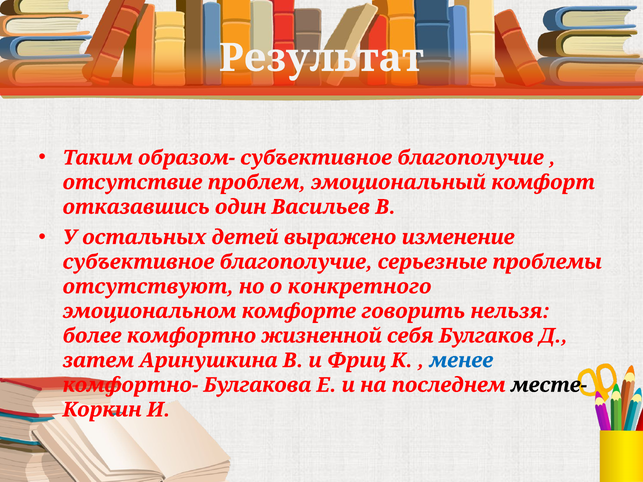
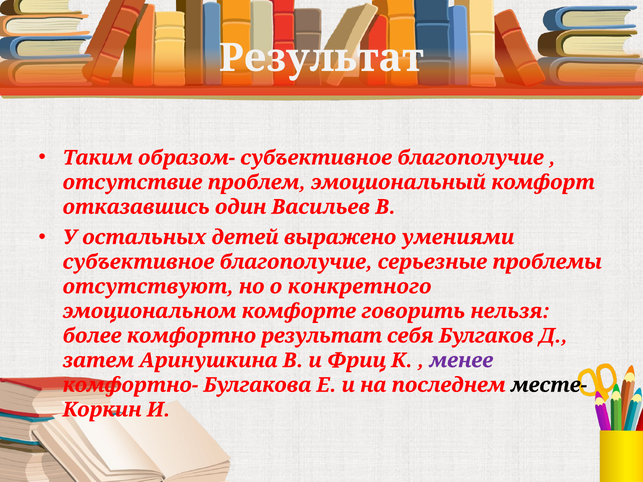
изменение: изменение -> умениями (458, 237)
комфортно жизненной: жизненной -> результат (322, 336)
менее colour: blue -> purple (461, 361)
